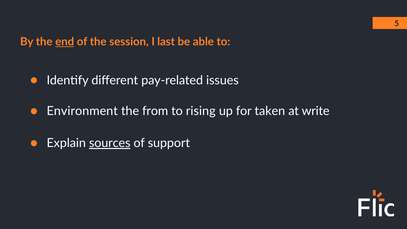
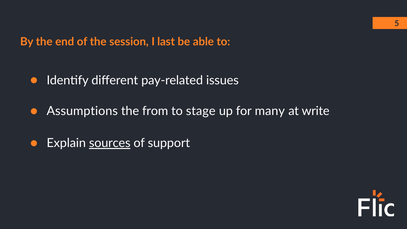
end underline: present -> none (65, 42)
Environment: Environment -> Assumptions (82, 111)
rising: rising -> stage (201, 111)
taken: taken -> many (270, 111)
